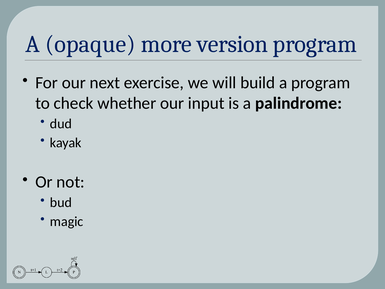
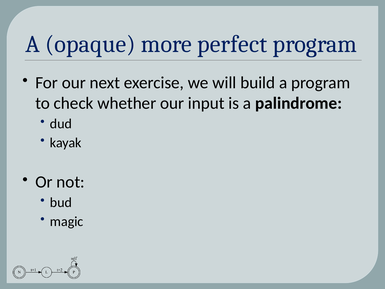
version: version -> perfect (232, 44)
